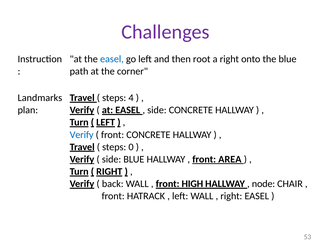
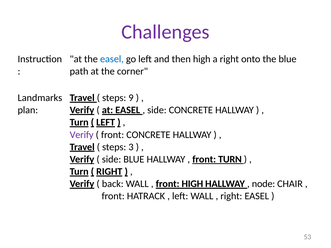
then root: root -> high (202, 59)
4: 4 -> 9 (131, 98)
Verify colour: blue -> purple (82, 135)
0: 0 -> 3 (131, 147)
front AREA: AREA -> TURN (230, 159)
